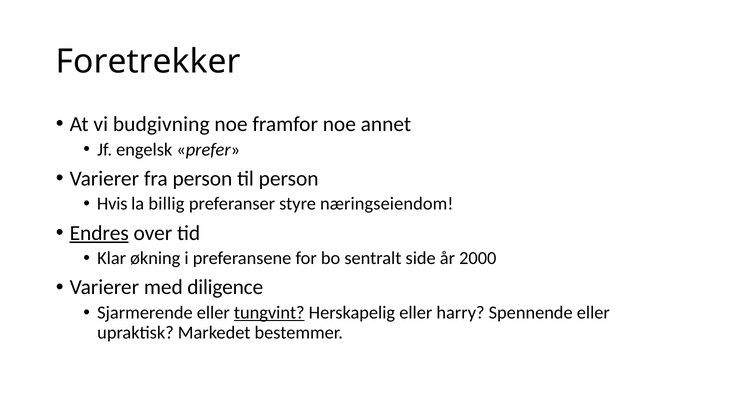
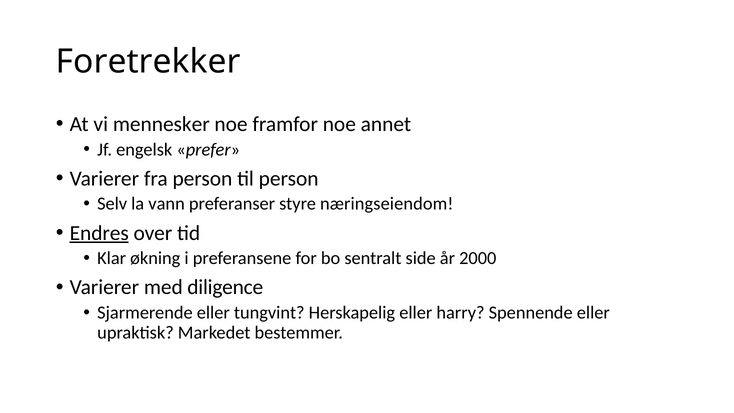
budgivning: budgivning -> mennesker (161, 124)
Hvis: Hvis -> Selv (112, 204)
billig: billig -> vann (167, 204)
tungvint underline: present -> none (269, 313)
